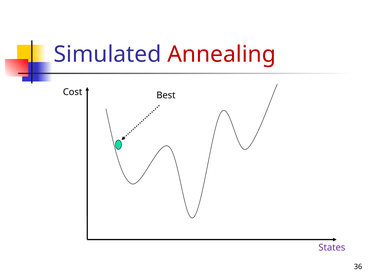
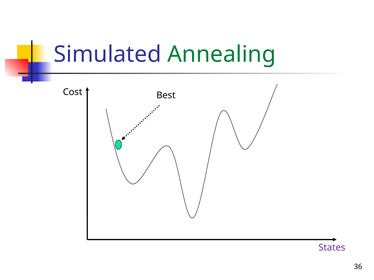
Annealing colour: red -> green (222, 55)
